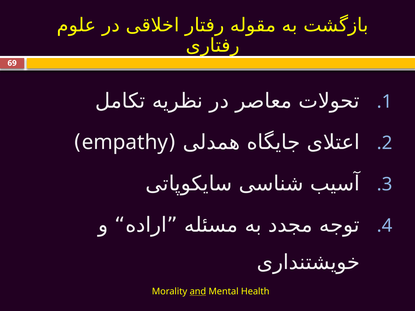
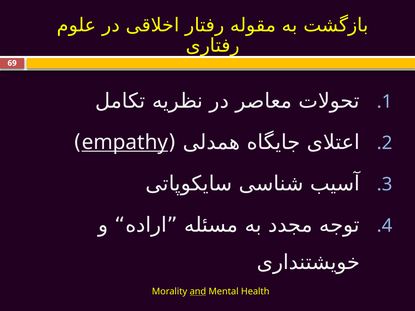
empathy underline: none -> present (125, 142)
